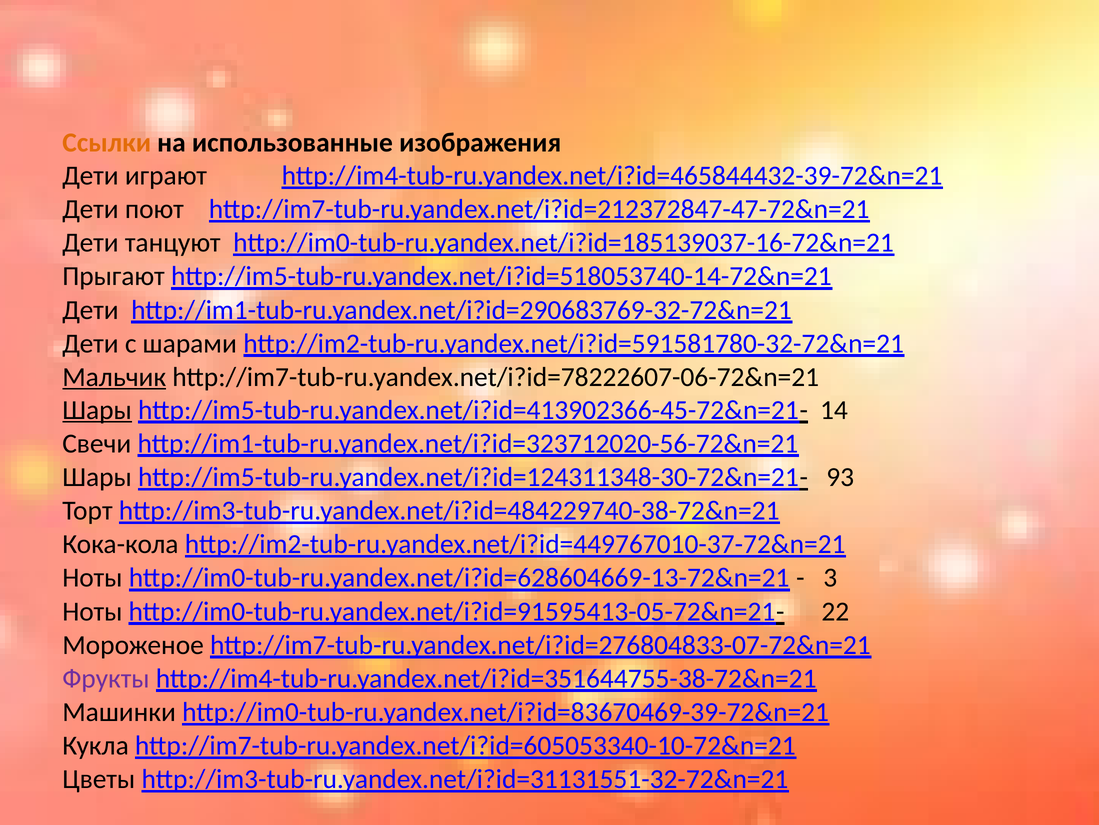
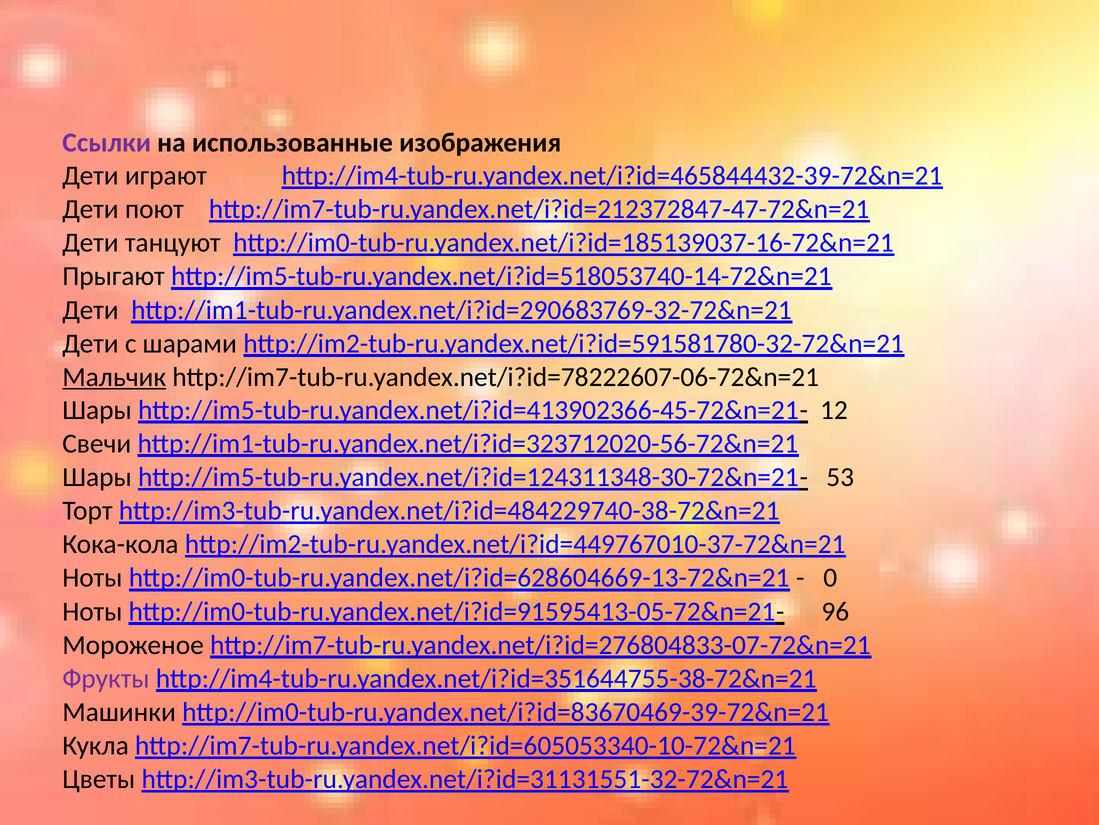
Ссылки colour: orange -> purple (107, 143)
Шары underline: present -> none (97, 410)
14: 14 -> 12 (834, 410)
93: 93 -> 53 (840, 477)
3: 3 -> 0 (830, 577)
22: 22 -> 96 (835, 611)
